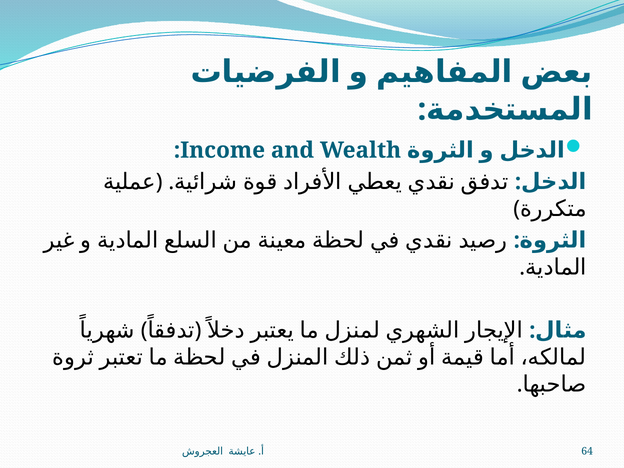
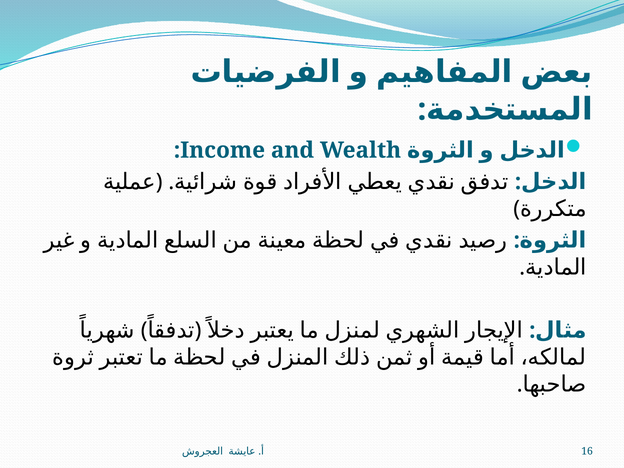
64: 64 -> 16 (587, 451)
